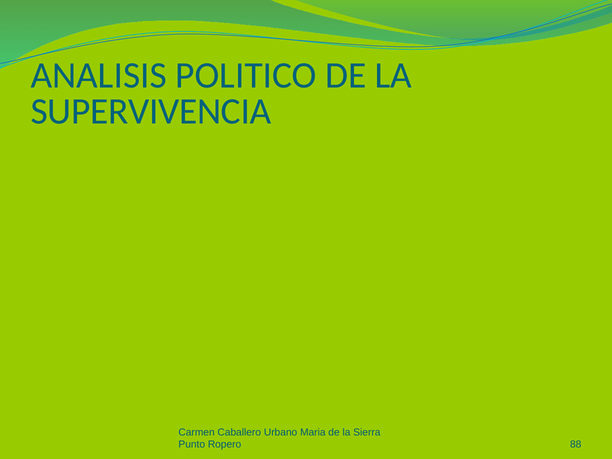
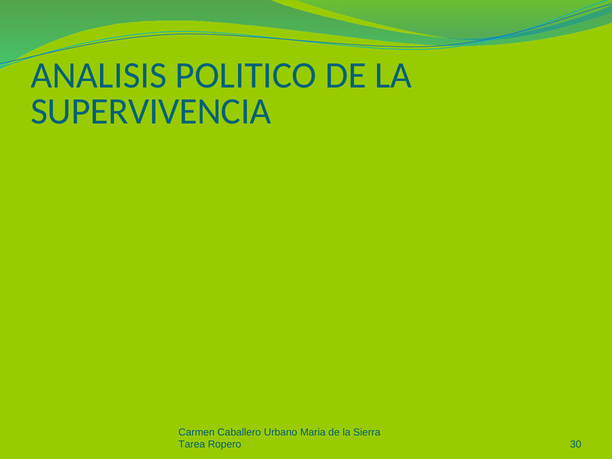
Punto: Punto -> Tarea (192, 444)
88: 88 -> 30 (576, 444)
